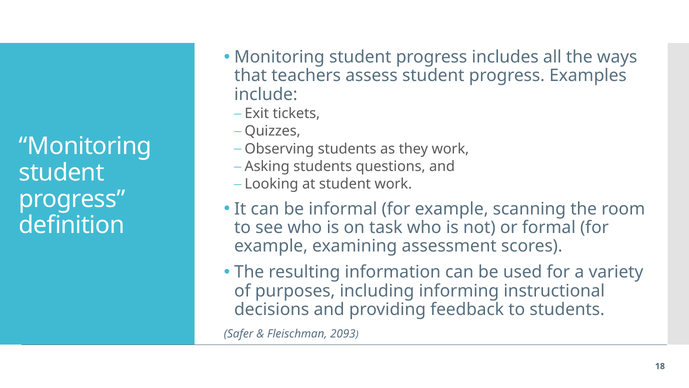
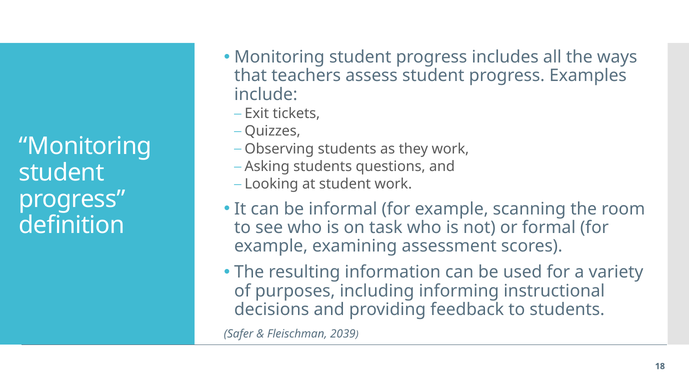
2093: 2093 -> 2039 (343, 334)
